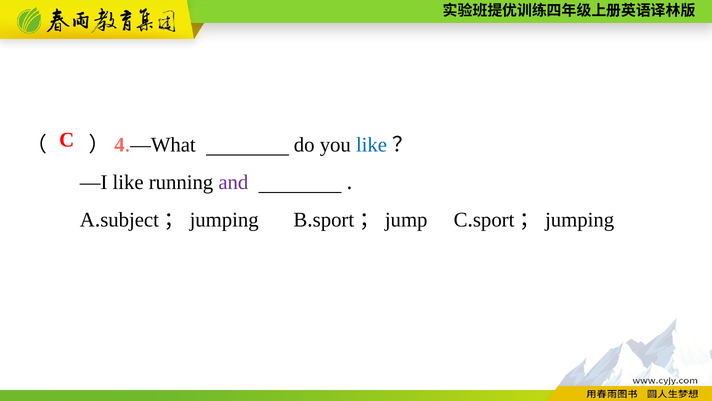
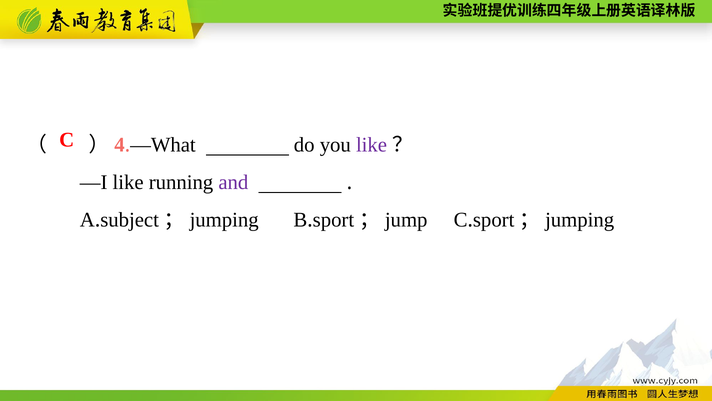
like colour: blue -> purple (372, 145)
